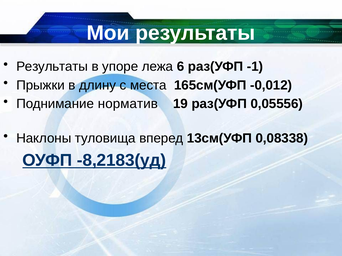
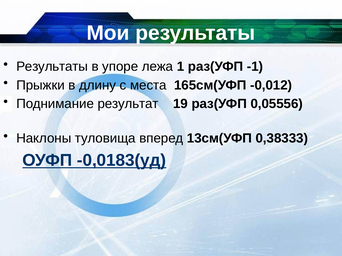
6: 6 -> 1 (181, 67)
норматив: норматив -> результат (128, 104)
0,08338: 0,08338 -> 0,38333 (282, 139)
-8,2183(уд: -8,2183(уд -> -0,0183(уд (122, 161)
